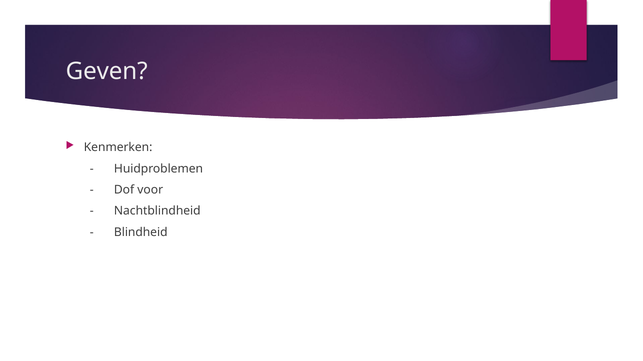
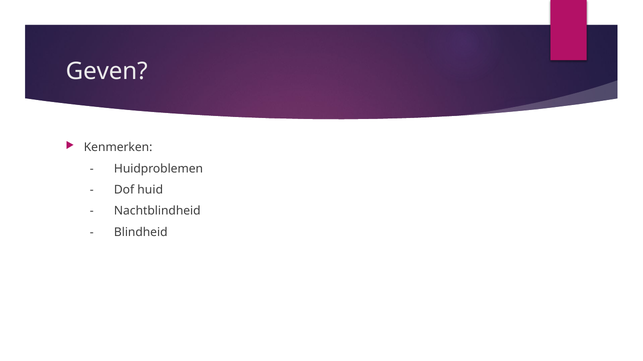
voor: voor -> huid (150, 190)
